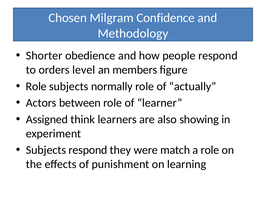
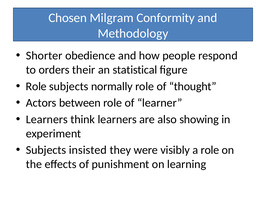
Confidence: Confidence -> Conformity (166, 18)
level: level -> their (84, 70)
members: members -> statistical (135, 70)
actually: actually -> thought (193, 87)
Assigned: Assigned -> Learners (47, 120)
Subjects respond: respond -> insisted (88, 150)
match: match -> visibly (175, 150)
